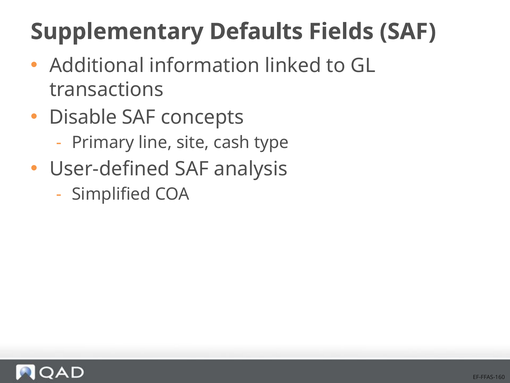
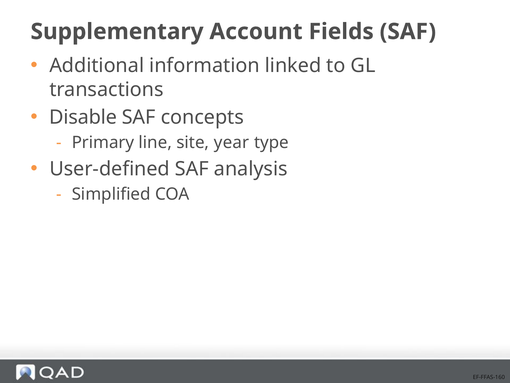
Defaults: Defaults -> Account (256, 32)
cash: cash -> year (232, 142)
